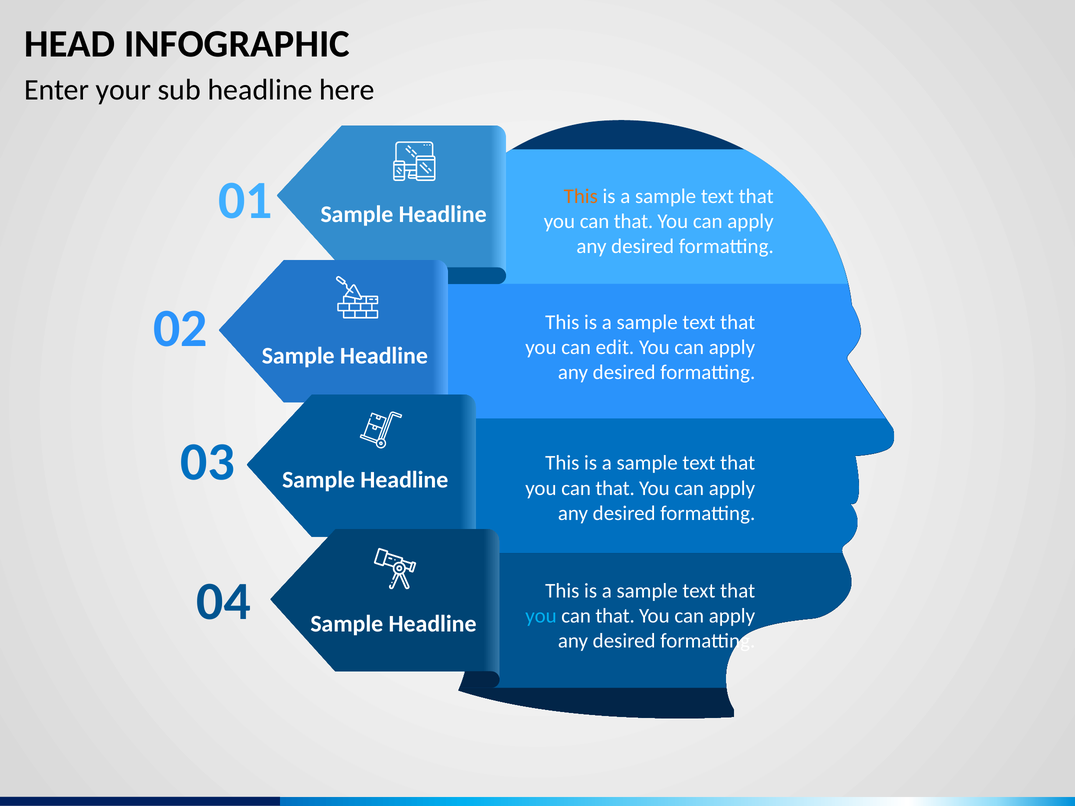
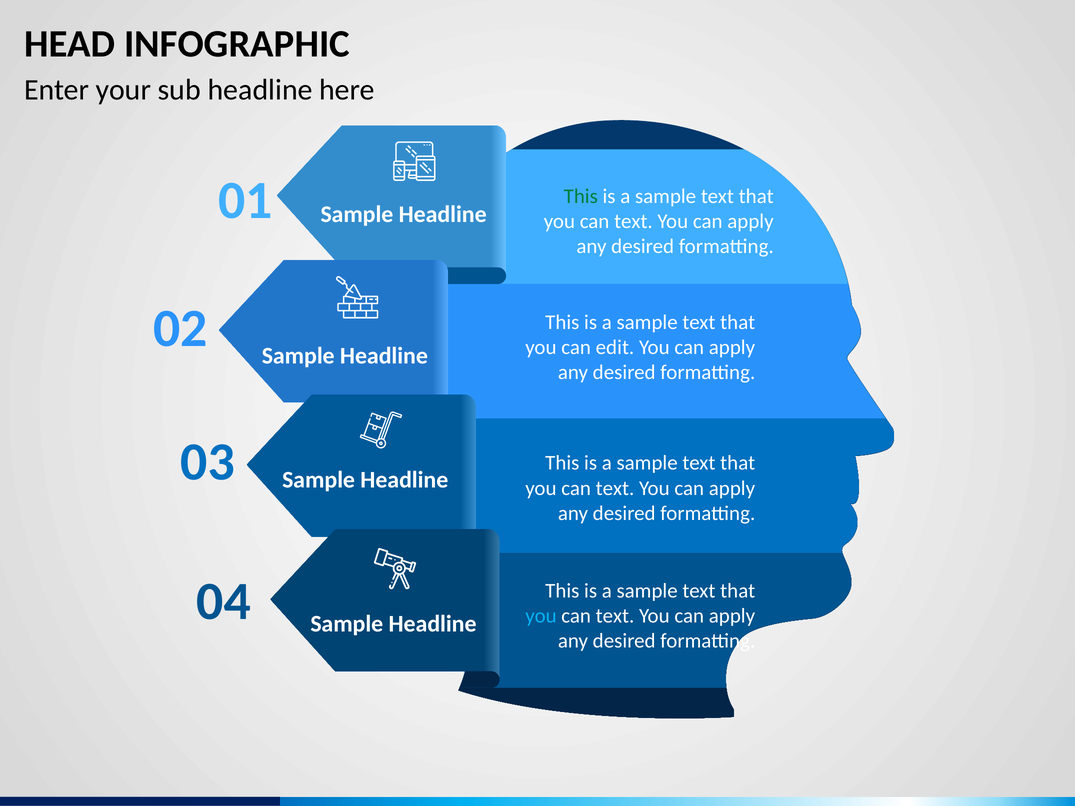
This colour: orange -> green (581, 196)
that: that -> text (633, 221)
that: that -> text (615, 488)
that: that -> text (615, 616)
